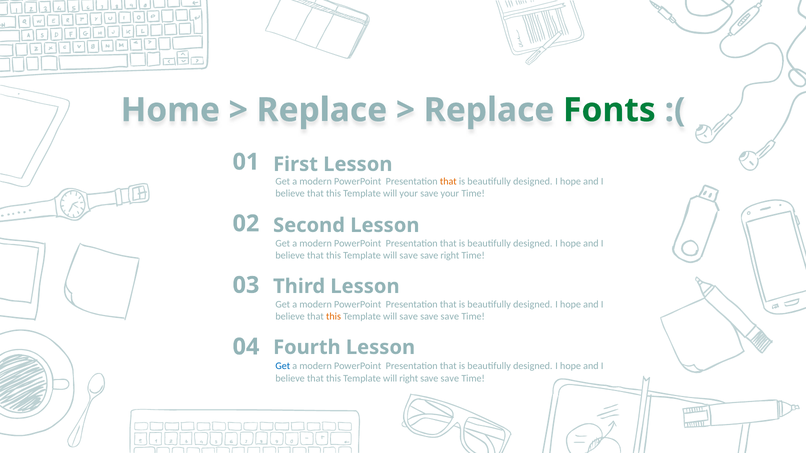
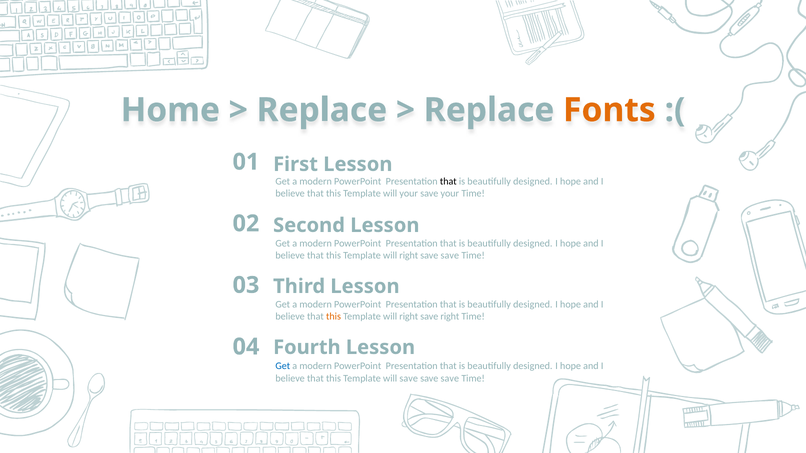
Fonts colour: green -> orange (609, 110)
that colour: orange -> black (448, 182)
save: save -> right (409, 256)
right: right -> save (450, 256)
save: save -> right (409, 317)
save: save -> right (450, 317)
will right: right -> save (409, 379)
